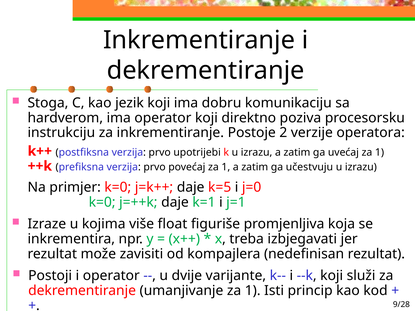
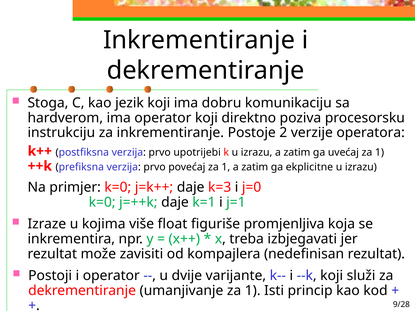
učestvuju: učestvuju -> ekplicitne (309, 167)
k=5: k=5 -> k=3 (220, 187)
